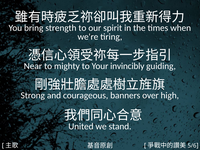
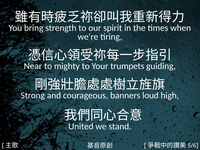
invincibly: invincibly -> trumpets (127, 66)
over: over -> loud (150, 95)
